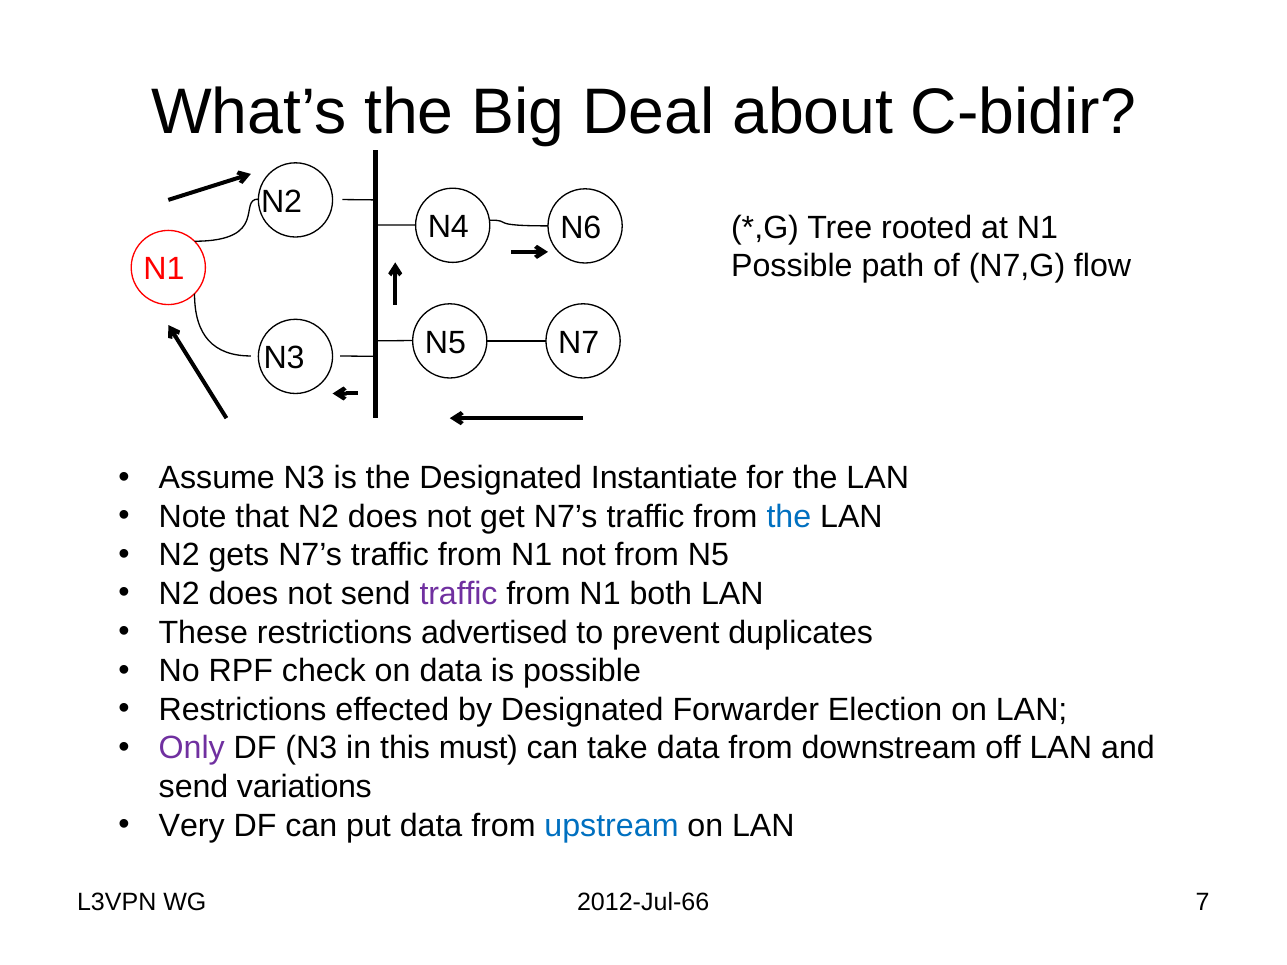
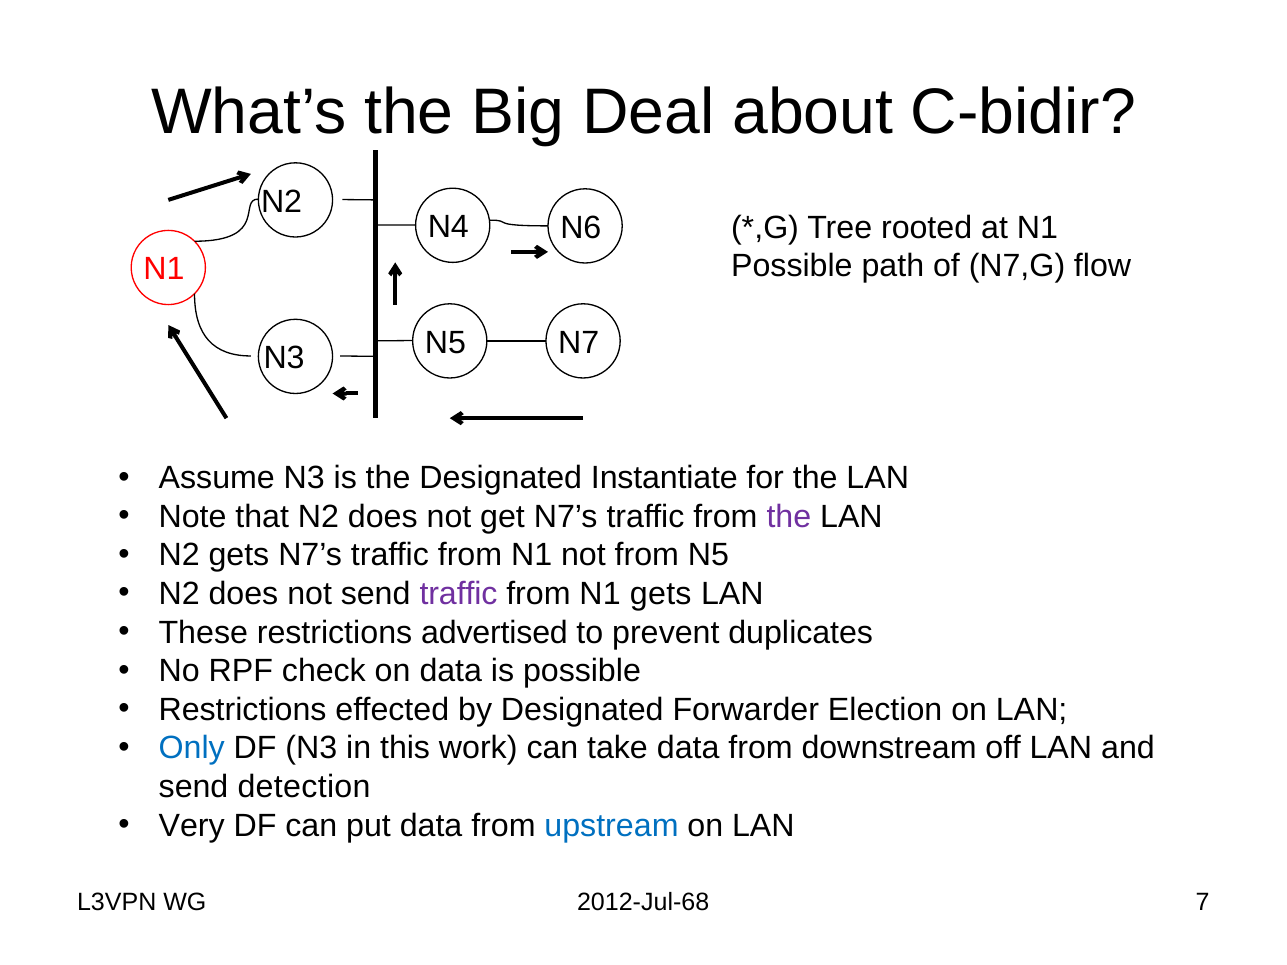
the colour: blue -> purple (789, 517)
N1 both: both -> gets (661, 594)
Only colour: purple -> blue (192, 749)
must: must -> work (478, 749)
variations: variations -> detection (304, 787)
2012-Jul-66: 2012-Jul-66 -> 2012-Jul-68 (643, 902)
